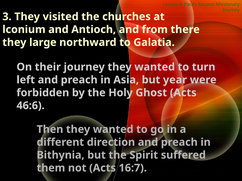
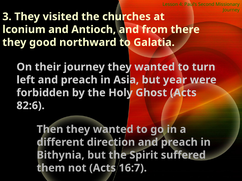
large: large -> good (43, 42)
46:6: 46:6 -> 82:6 (31, 106)
